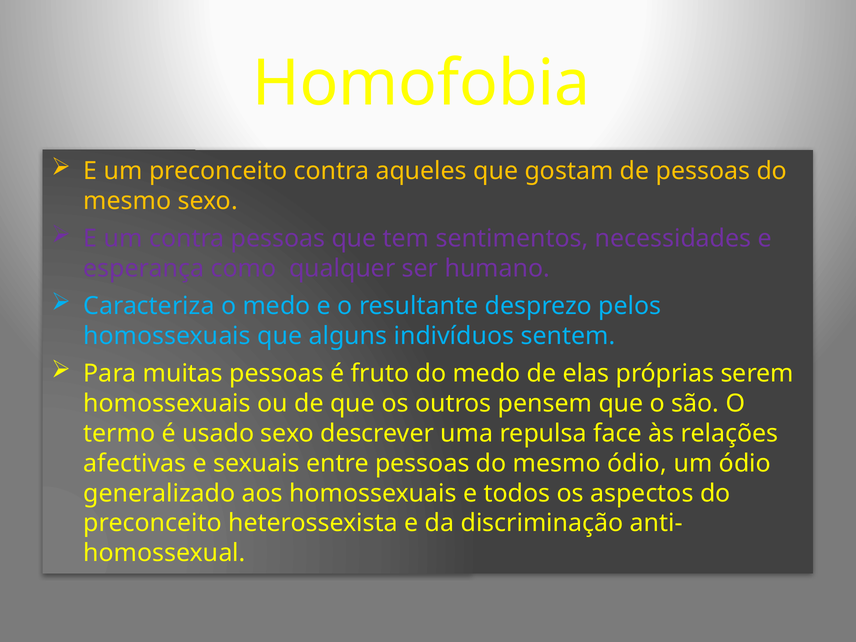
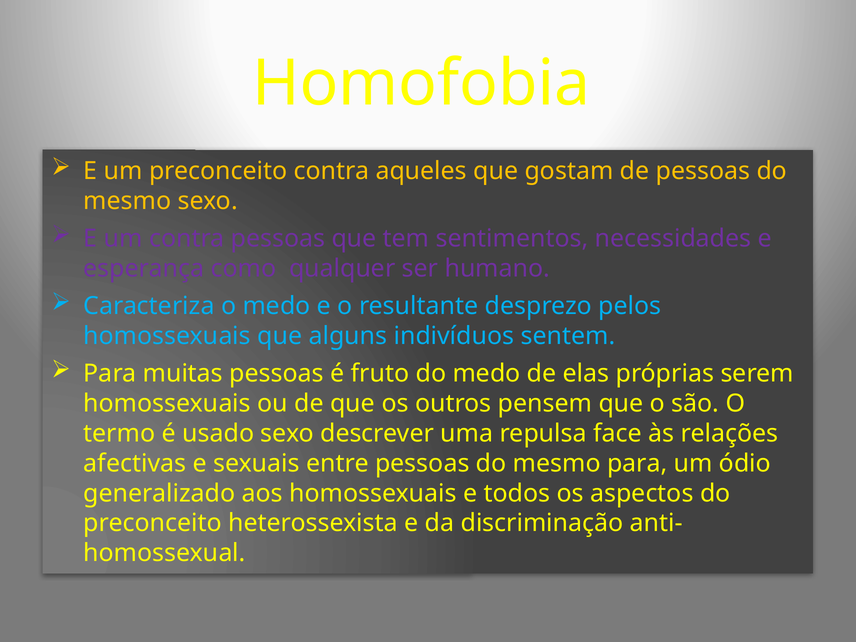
mesmo ódio: ódio -> para (637, 463)
